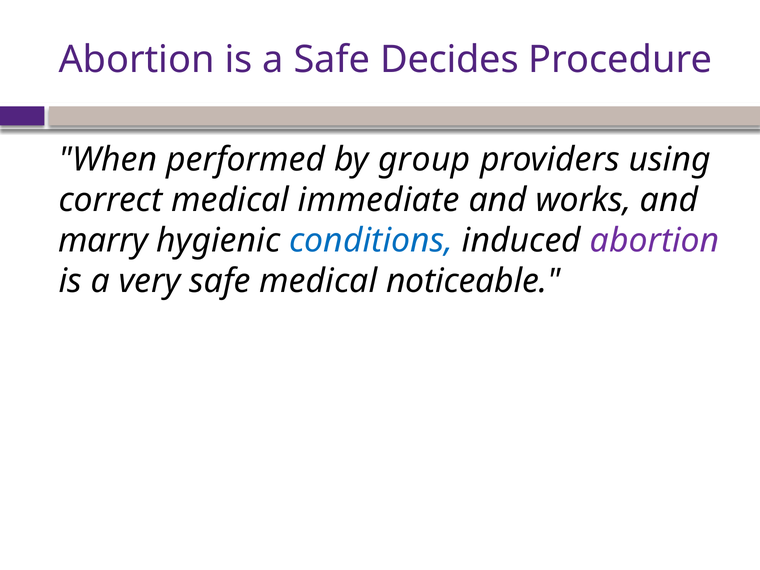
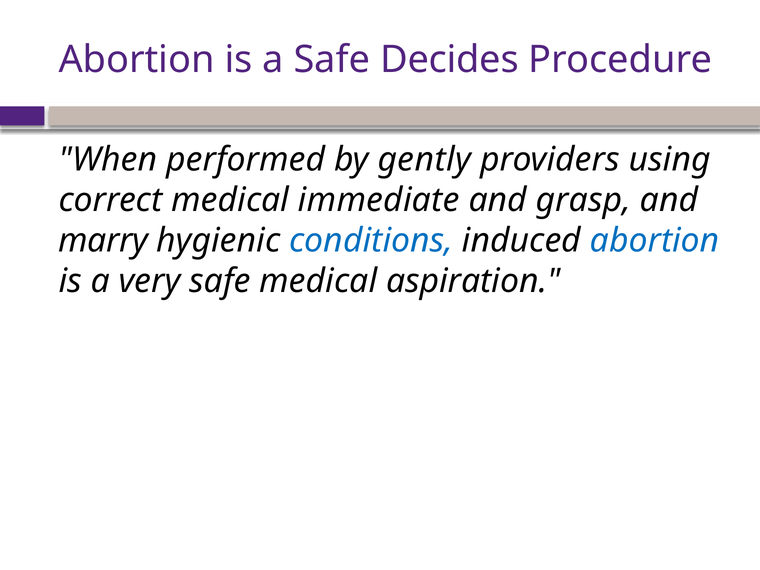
group: group -> gently (424, 159)
works: works -> grasp (583, 200)
abortion colour: purple -> blue (655, 241)
noticeable: noticeable -> aspiration (473, 281)
